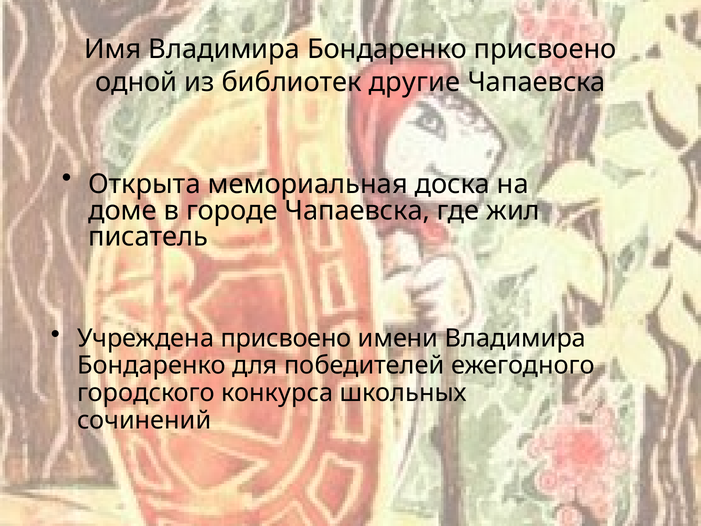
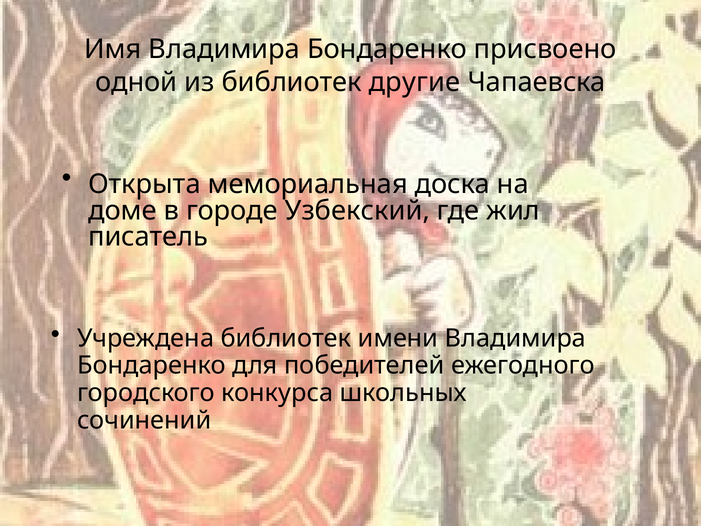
городе Чапаевска: Чапаевска -> Узбекский (357, 210)
Учреждена присвоено: присвоено -> библиотек (286, 338)
